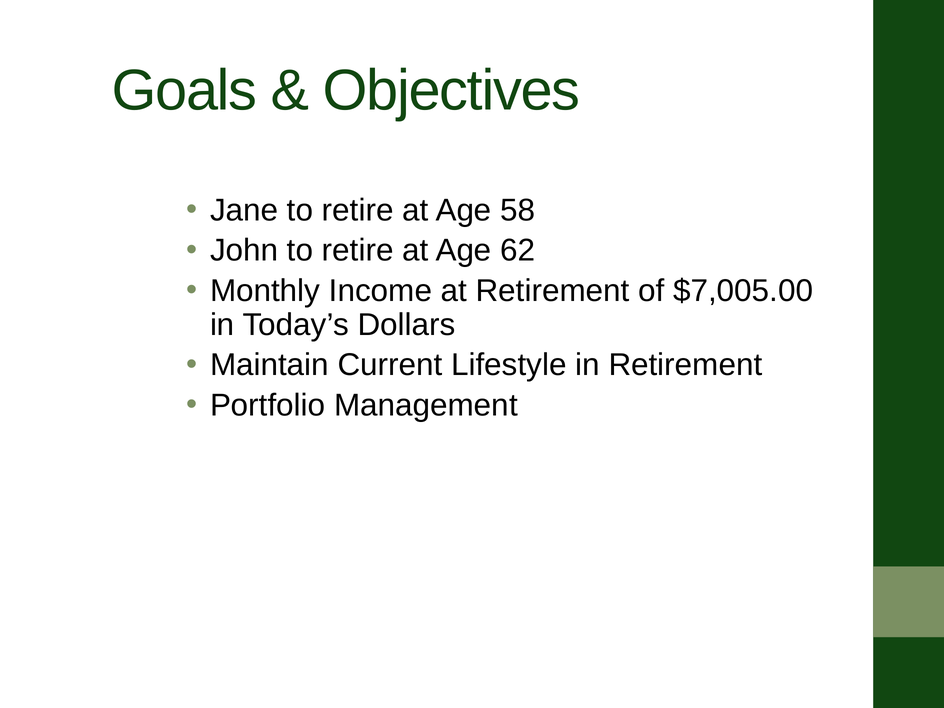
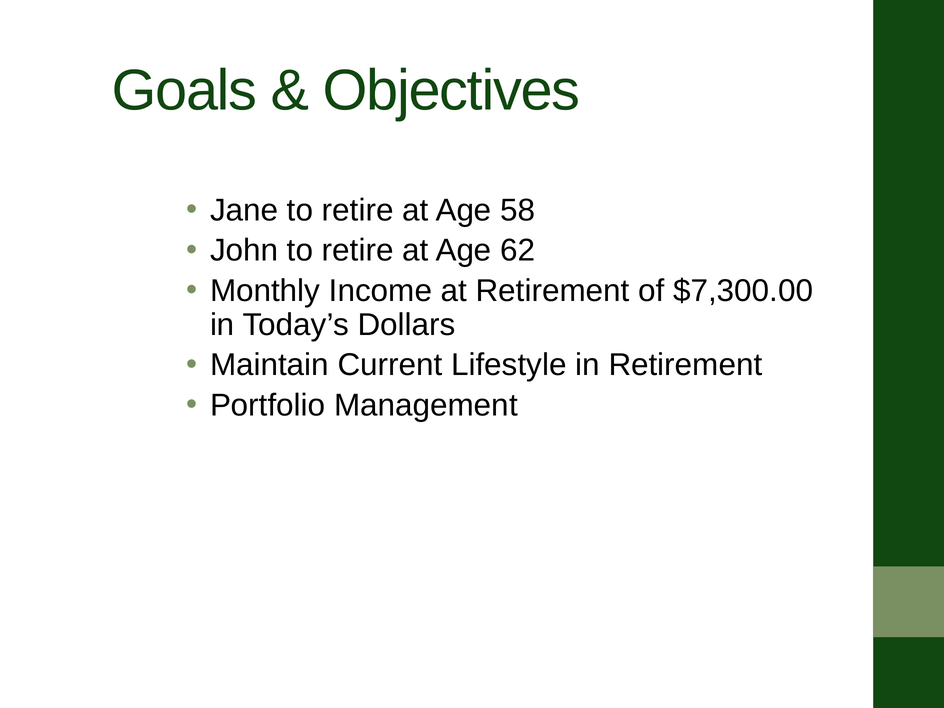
$7,005.00: $7,005.00 -> $7,300.00 (743, 291)
